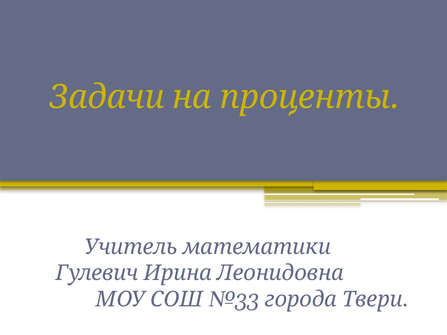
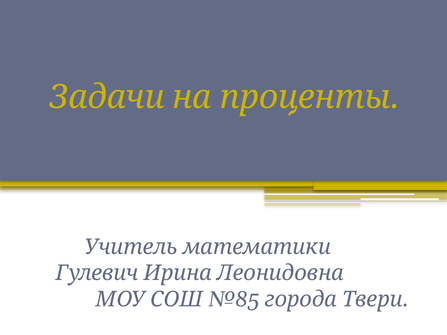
№33: №33 -> №85 (234, 299)
